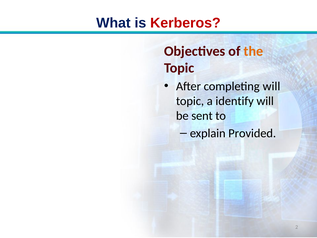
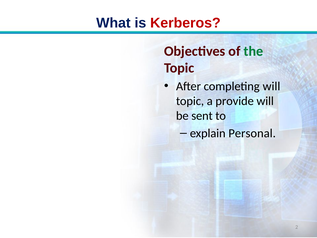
the colour: orange -> green (253, 51)
identify: identify -> provide (235, 101)
Provided: Provided -> Personal (252, 133)
